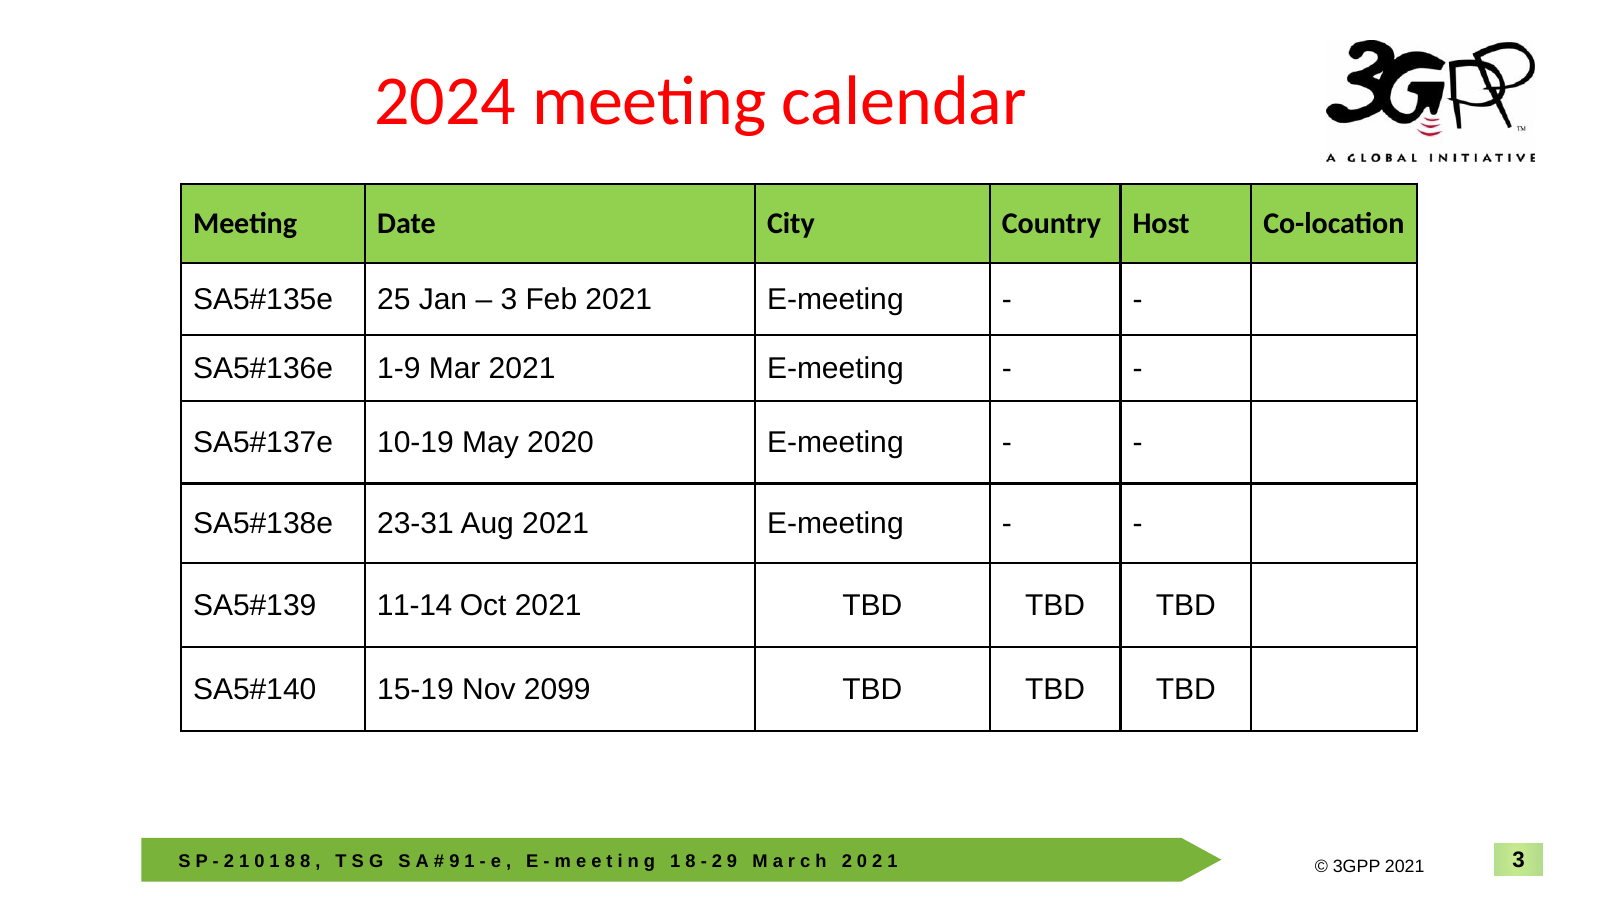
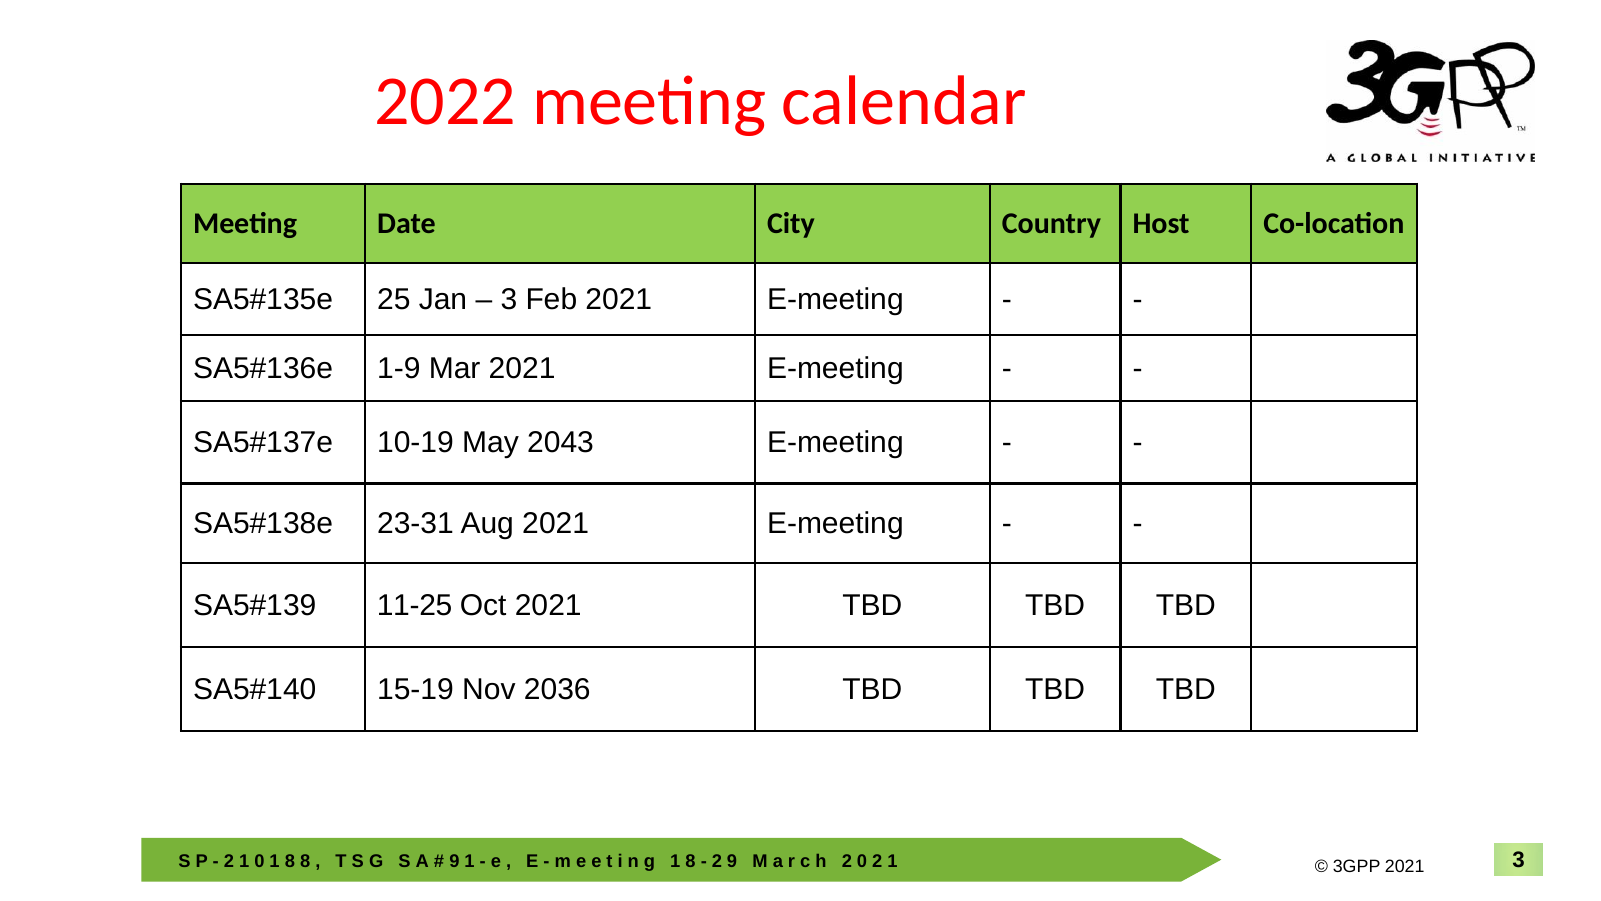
2024: 2024 -> 2022 (445, 101)
2020: 2020 -> 2043 (561, 442)
11-14: 11-14 -> 11-25 (415, 605)
2099: 2099 -> 2036 (557, 689)
